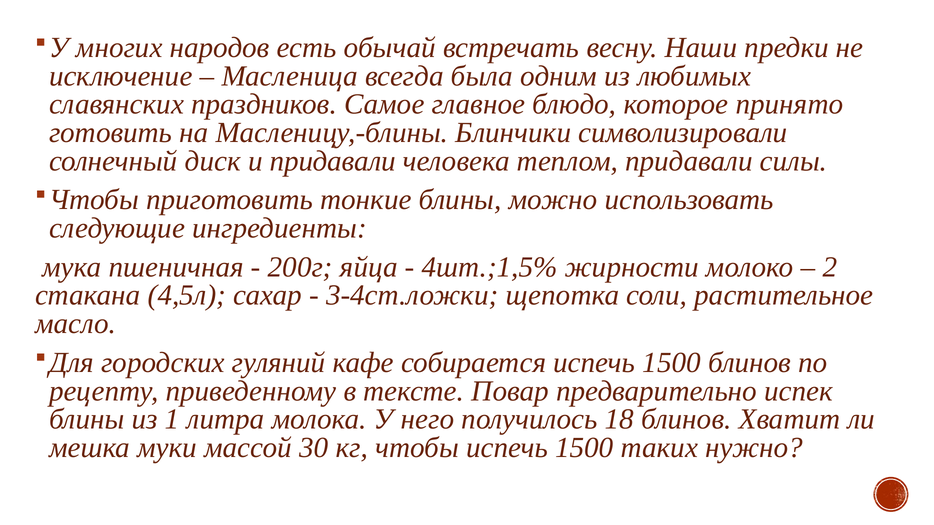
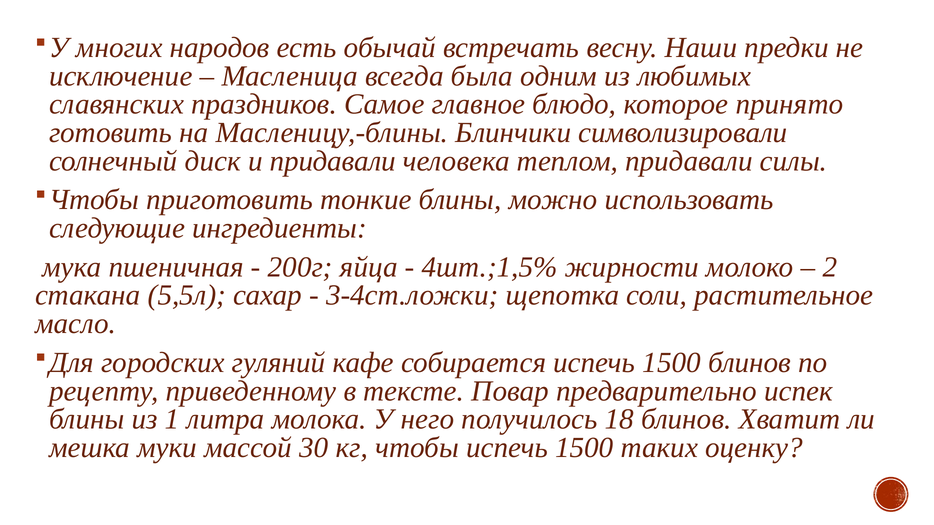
4,5л: 4,5л -> 5,5л (187, 296)
нужно: нужно -> оценку (754, 448)
